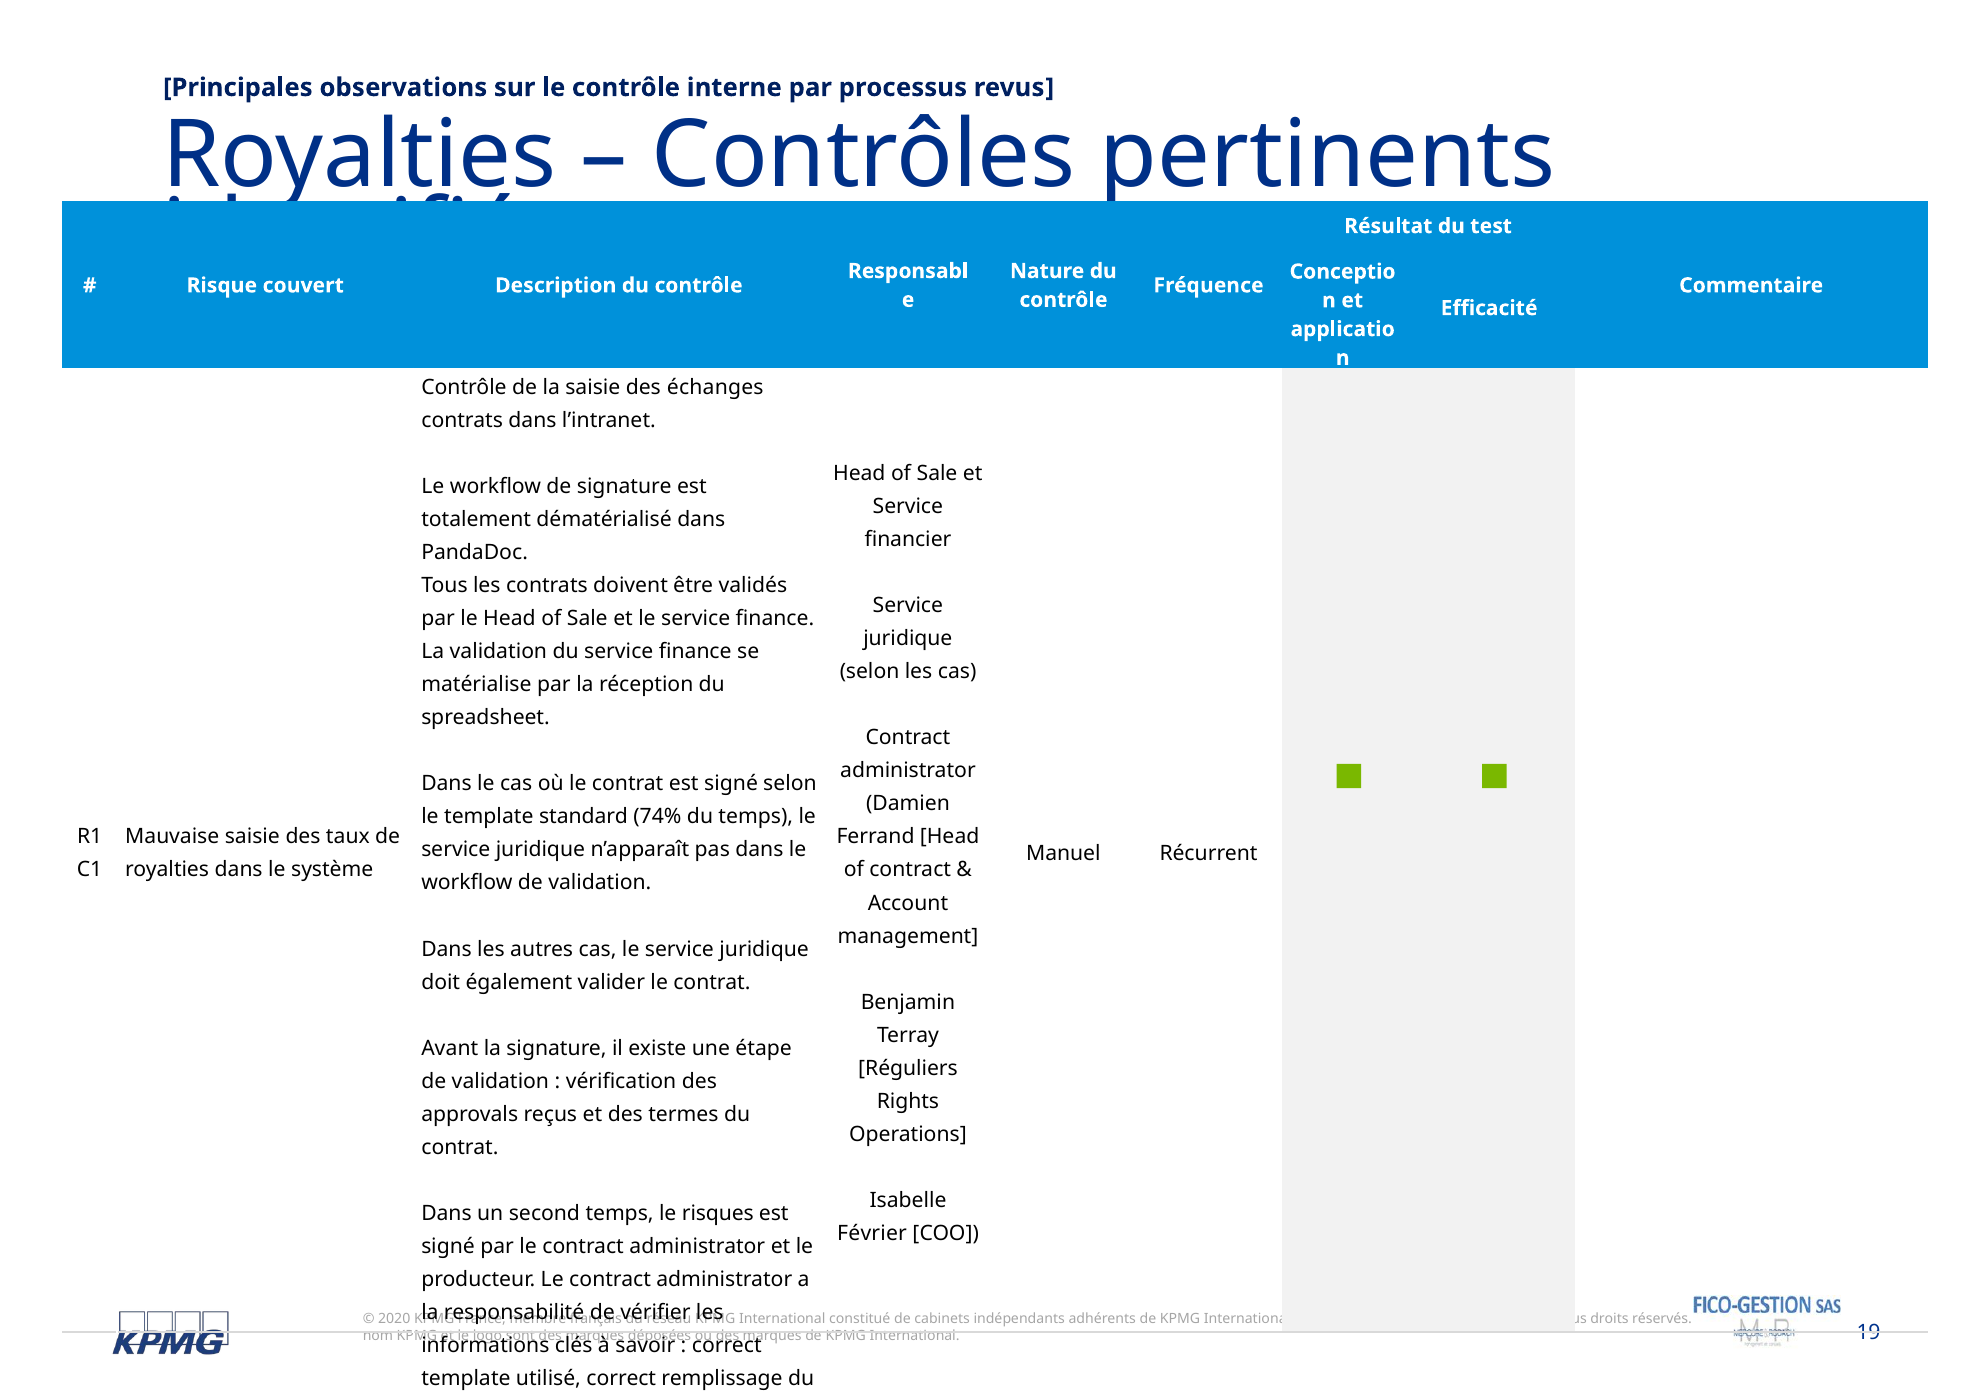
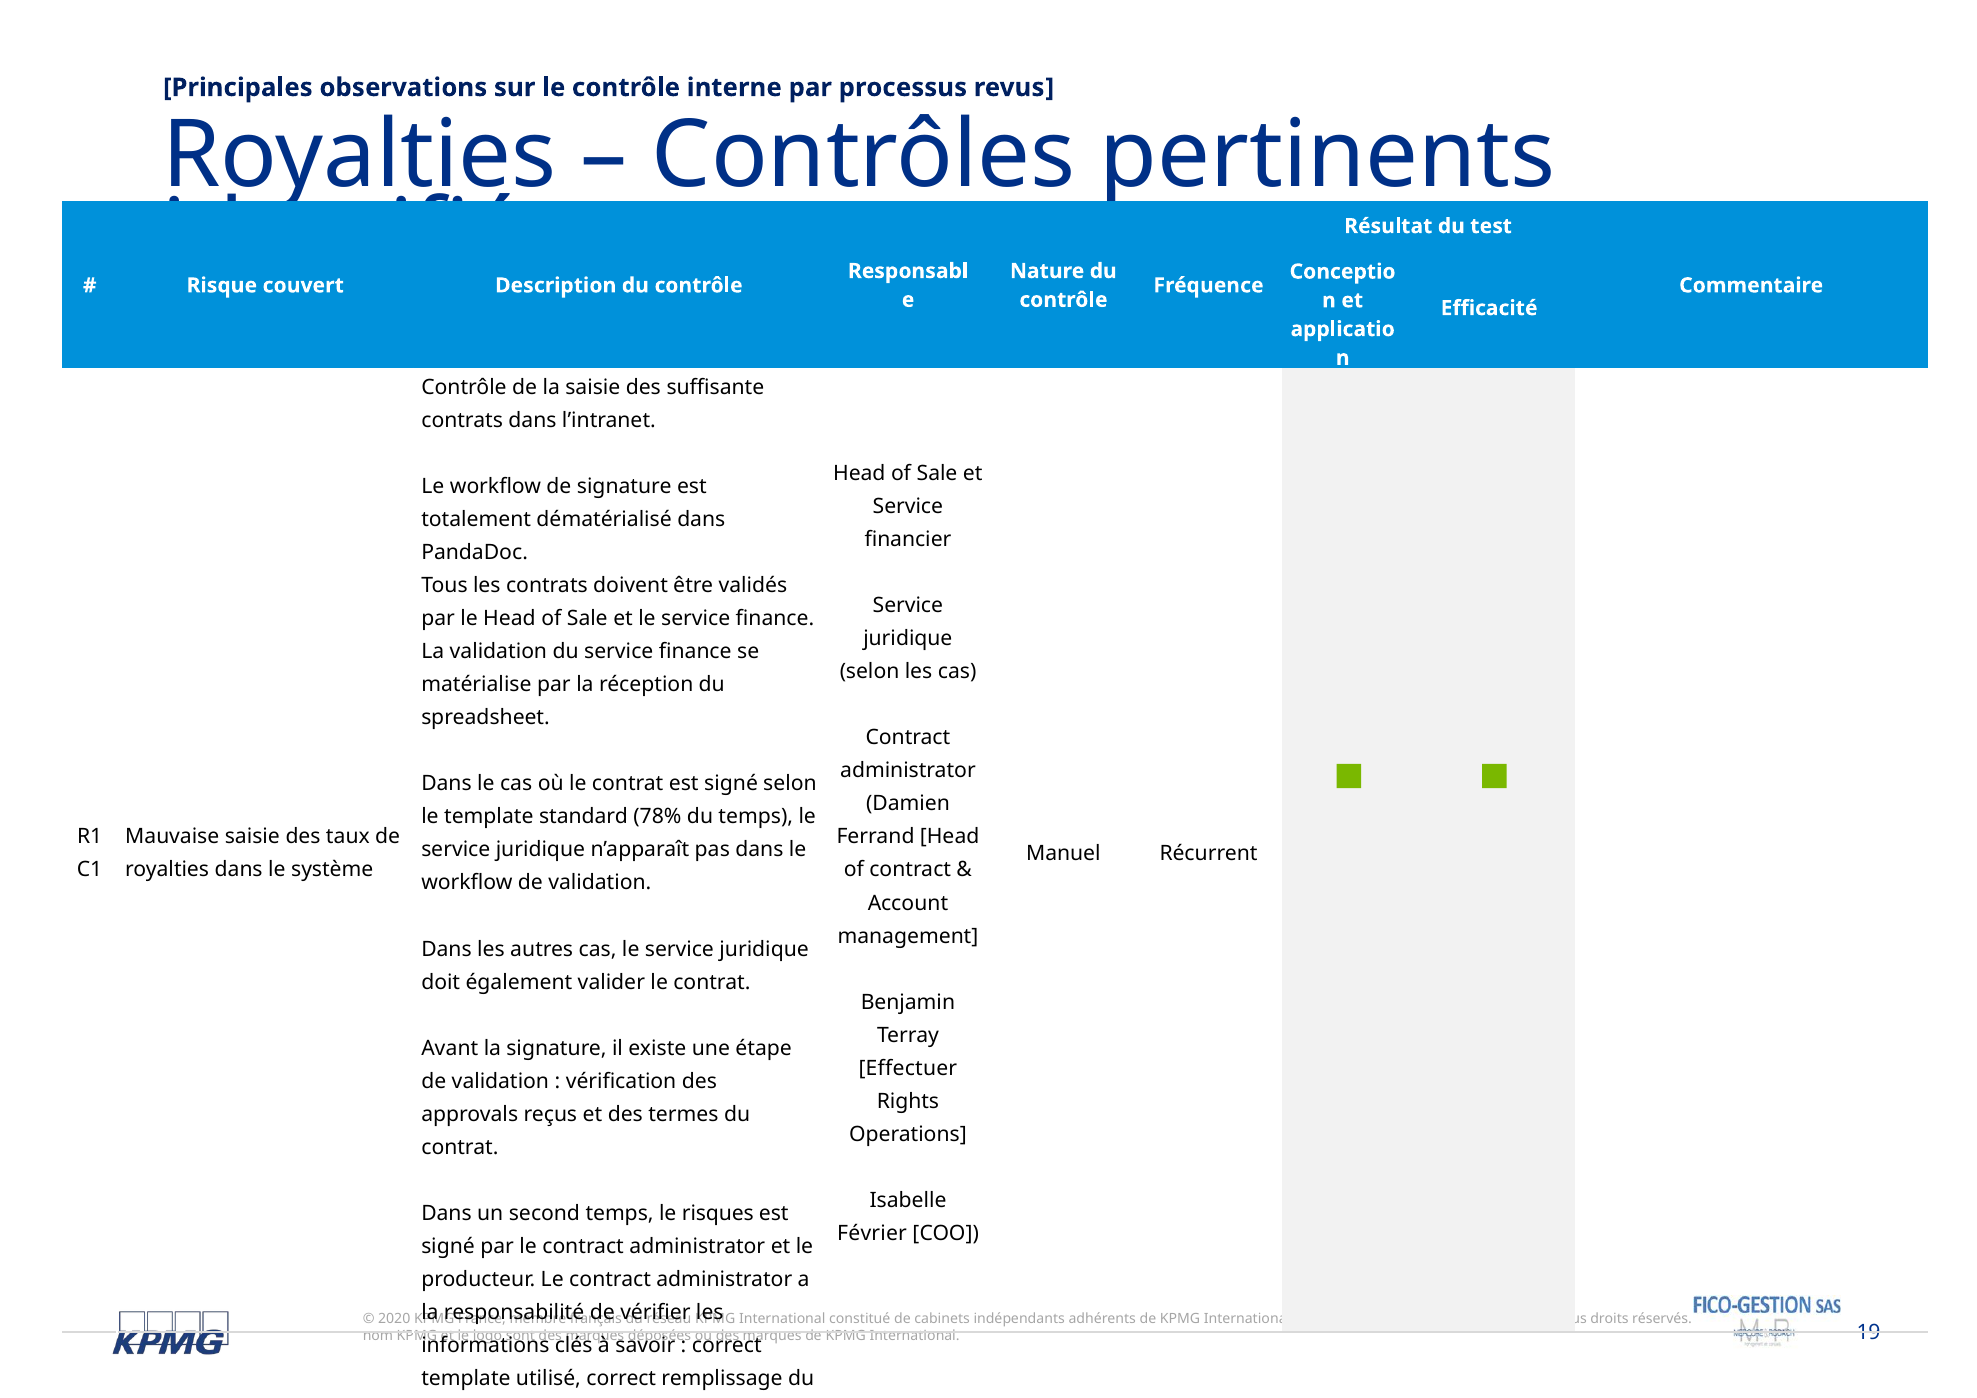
échanges: échanges -> suffisante (715, 388)
74%: 74% -> 78% (657, 817)
Réguliers: Réguliers -> Effectuer (908, 1068)
